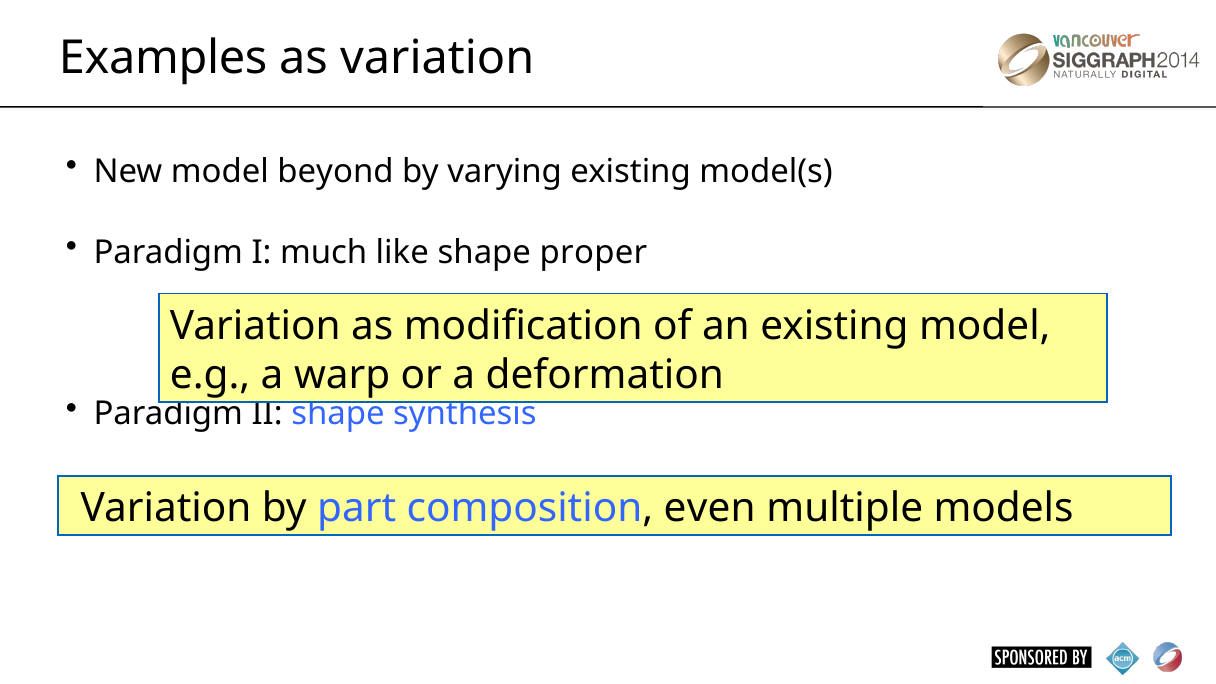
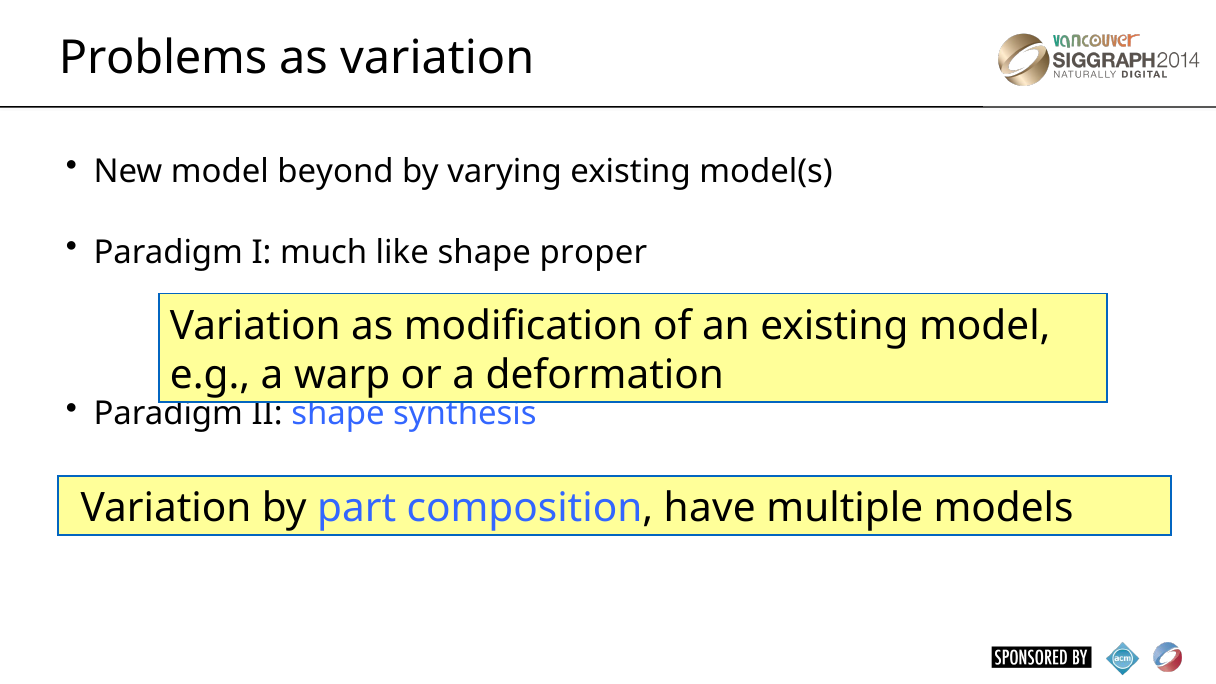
Examples: Examples -> Problems (163, 58)
even: even -> have (710, 508)
